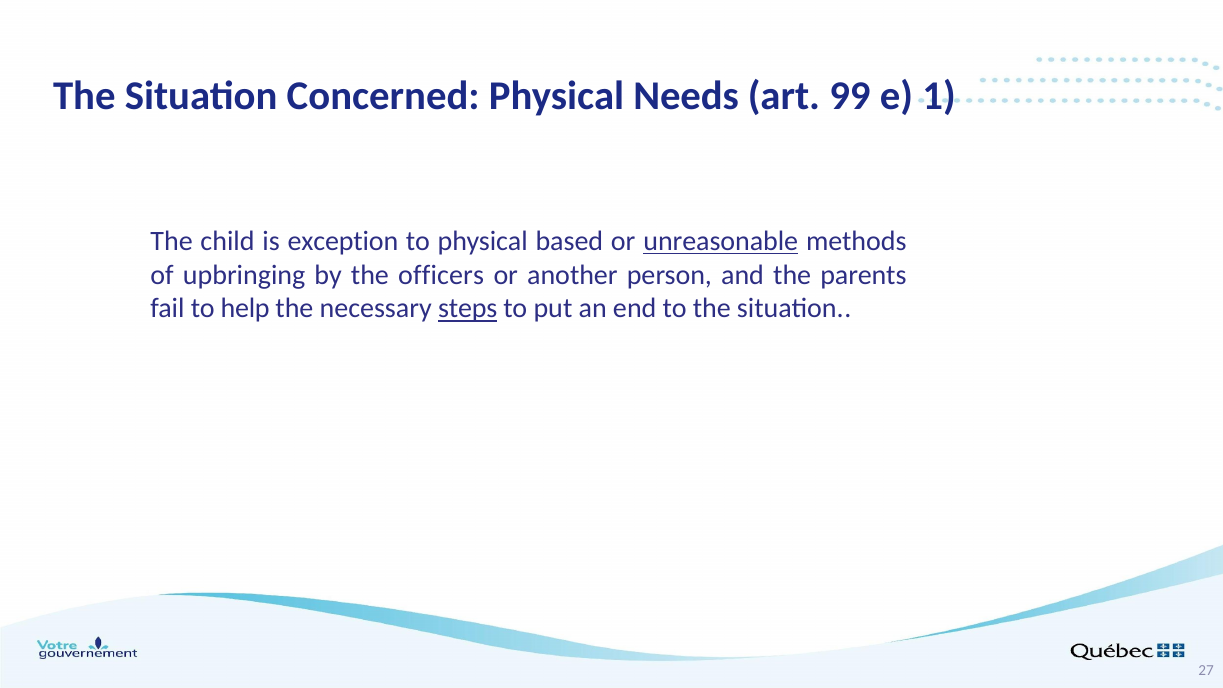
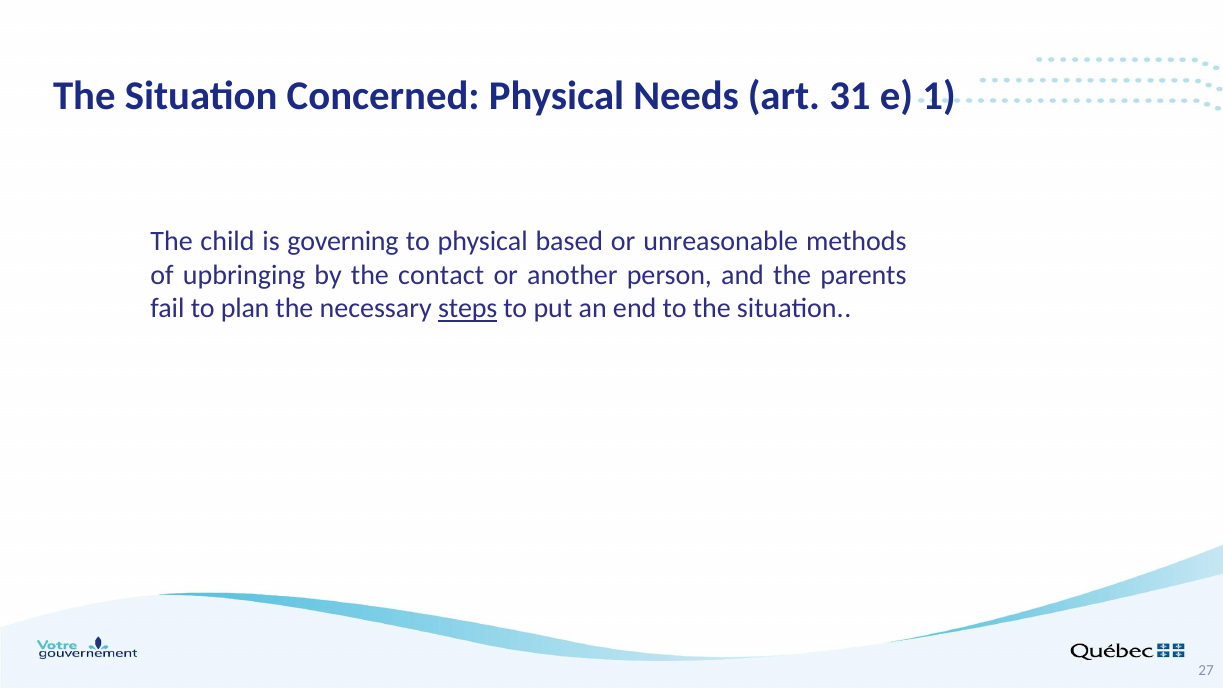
99: 99 -> 31 (850, 96)
exception: exception -> governing (343, 241)
unreasonable underline: present -> none (721, 241)
officers: officers -> contact (441, 275)
help: help -> plan (245, 309)
